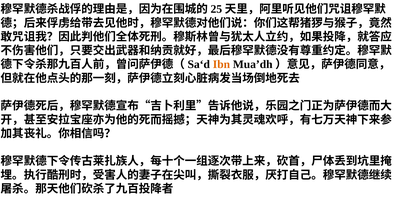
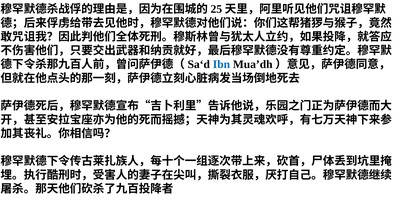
Ibn colour: orange -> blue (221, 64)
